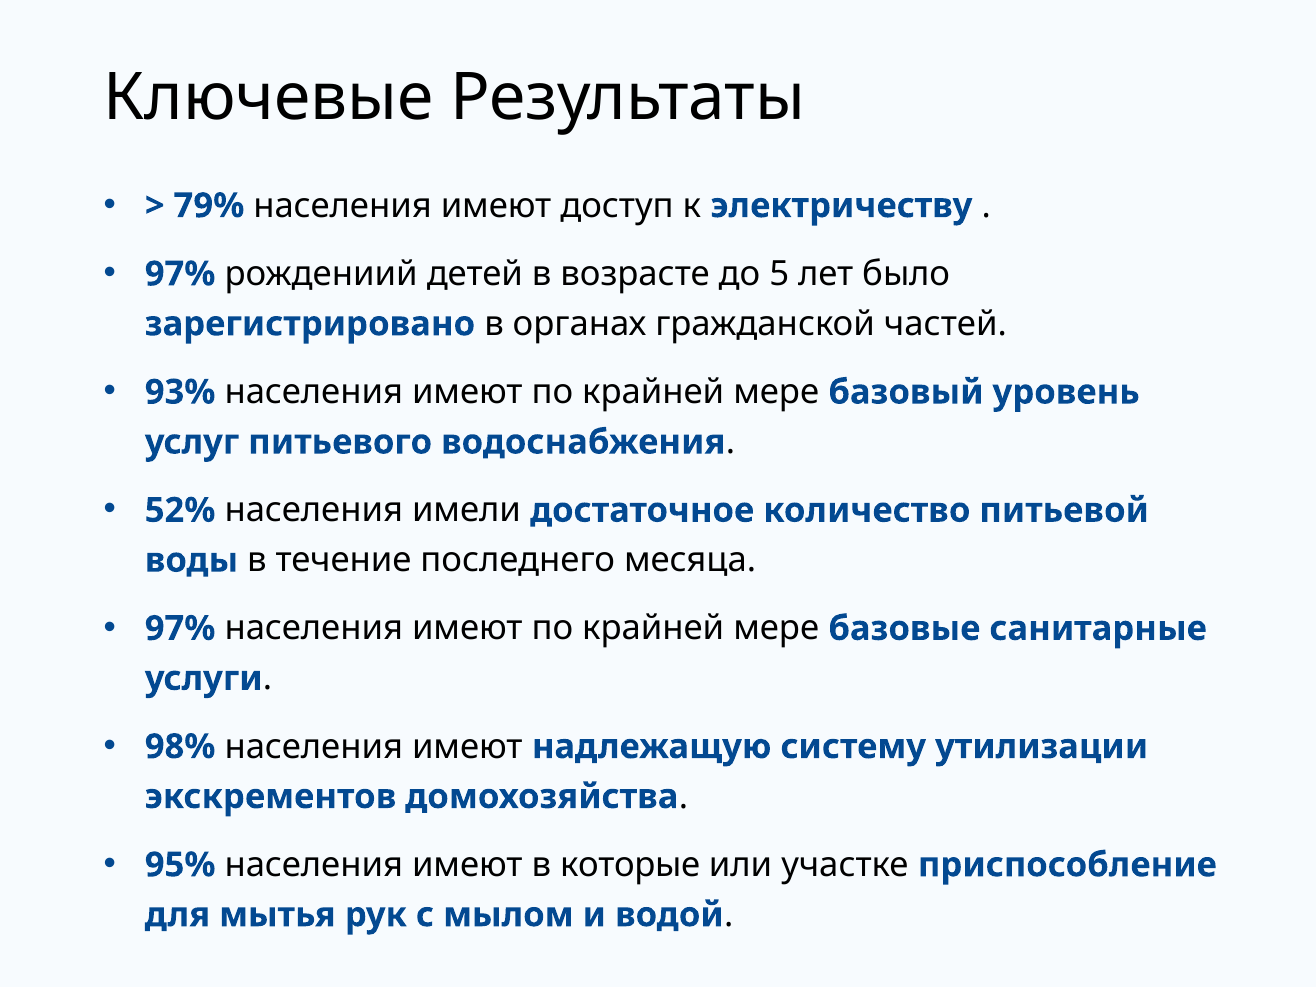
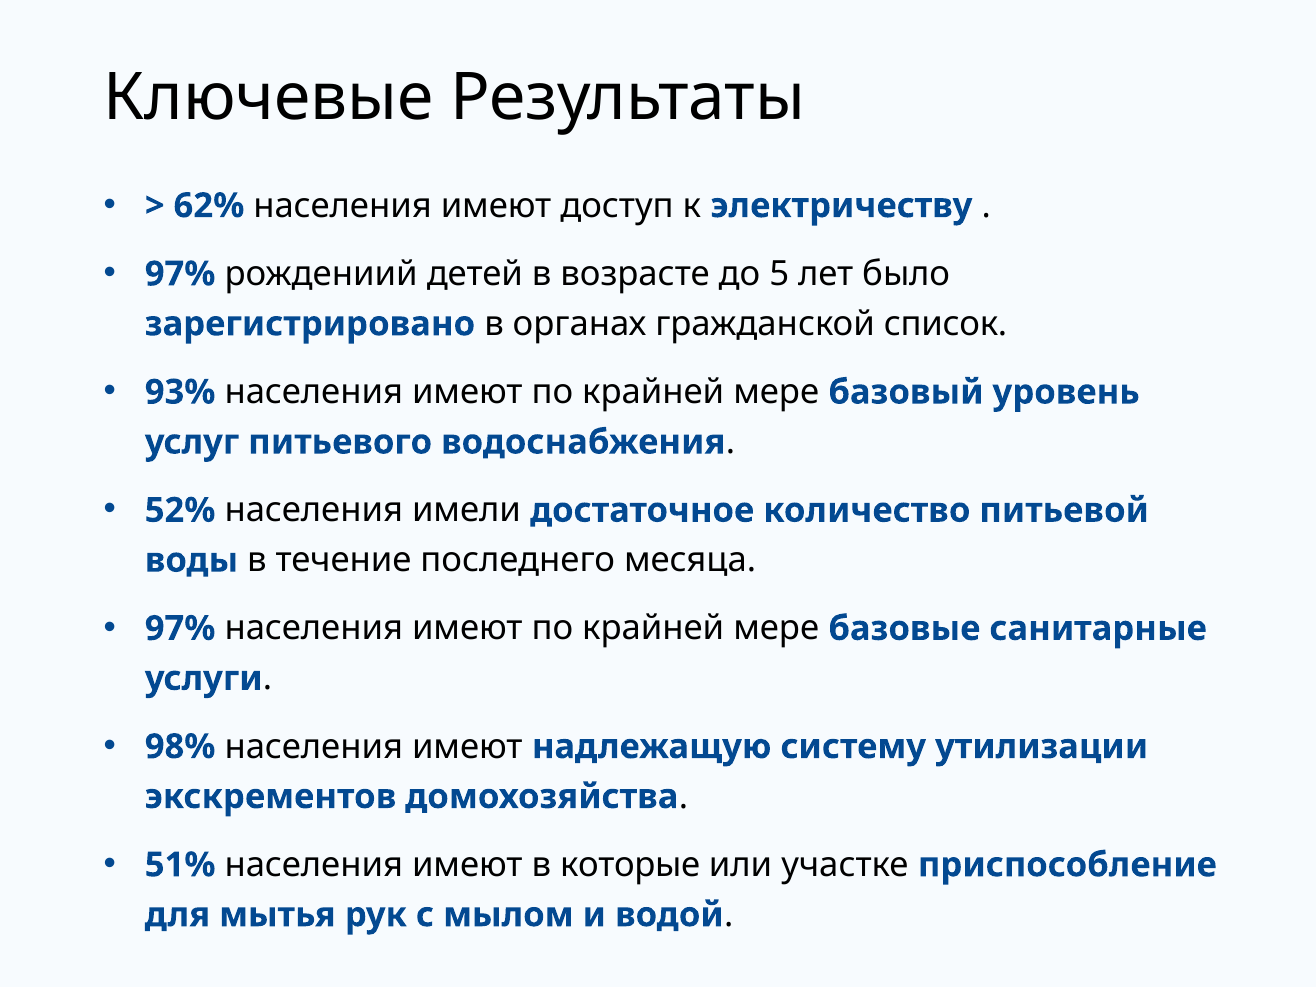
79%: 79% -> 62% (209, 206)
частей: частей -> список (946, 324)
95%: 95% -> 51% (180, 865)
